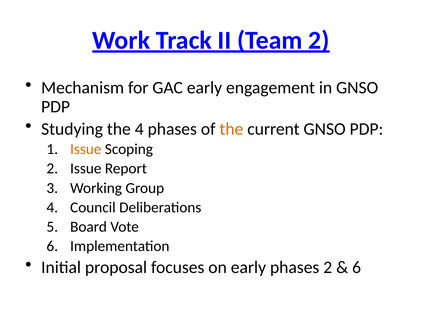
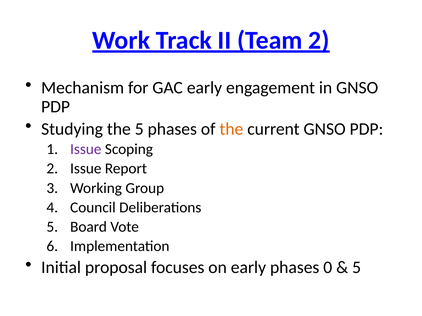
the 4: 4 -> 5 (139, 129)
Issue colour: orange -> purple (86, 149)
phases 2: 2 -> 0 (328, 268)
6: 6 -> 5 (357, 268)
